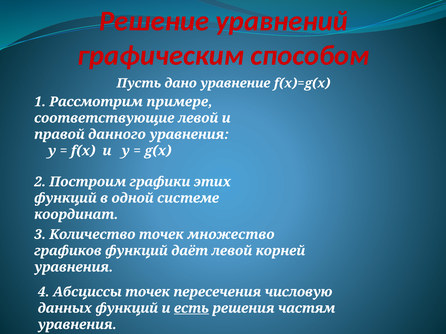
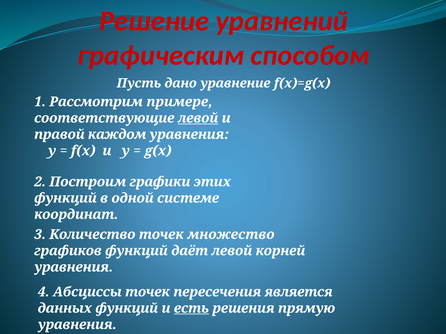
левой underline: none -> present (198, 118)
данного: данного -> каждом (117, 135)
числовую: числовую -> является (299, 292)
частям: частям -> прямую (307, 309)
